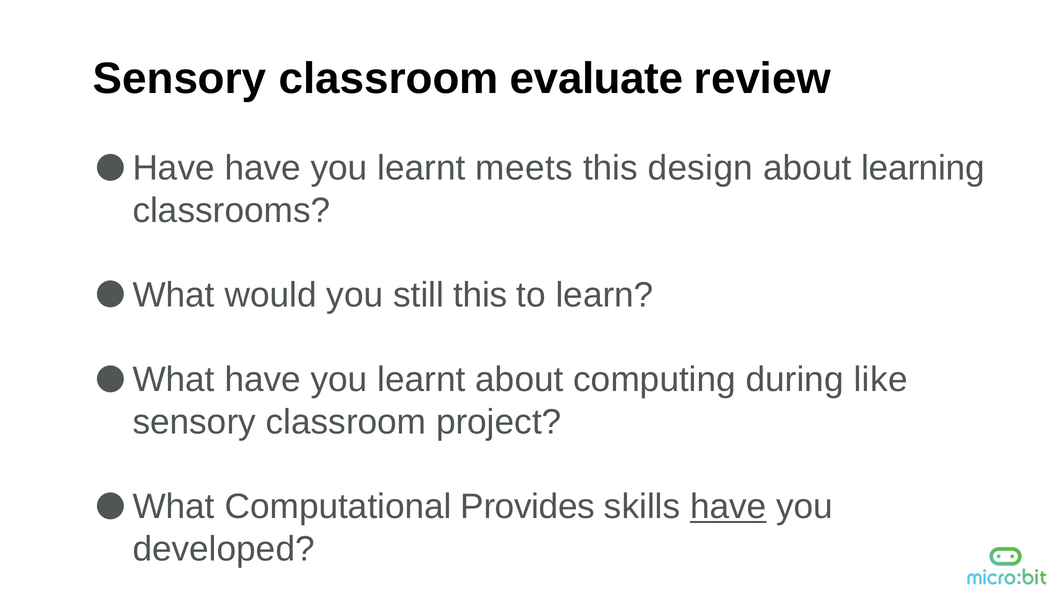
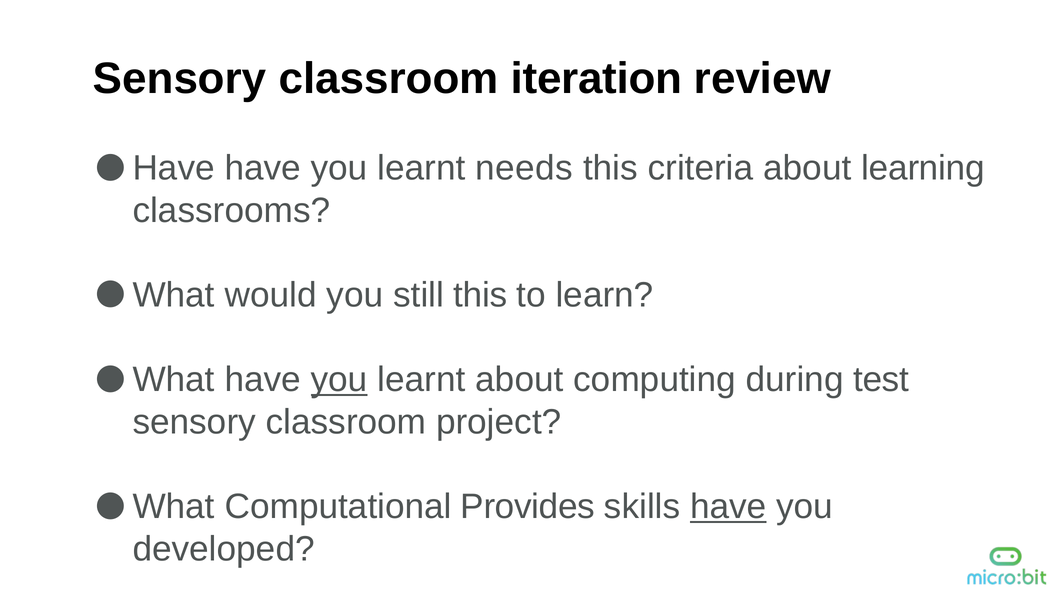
evaluate: evaluate -> iteration (596, 79)
meets: meets -> needs (524, 168)
design: design -> criteria (701, 168)
you underline: none -> present (339, 380)
like: like -> test (881, 380)
